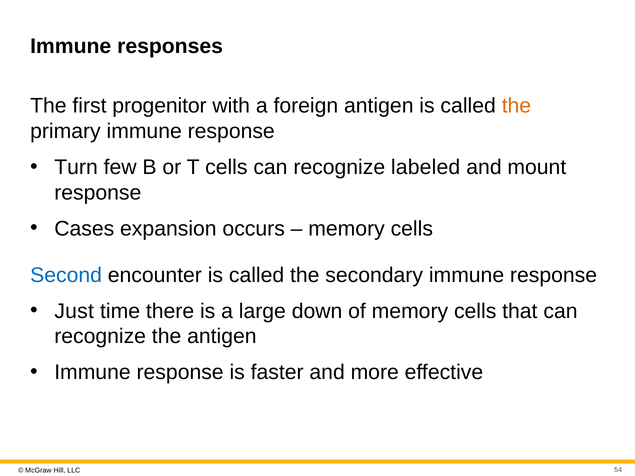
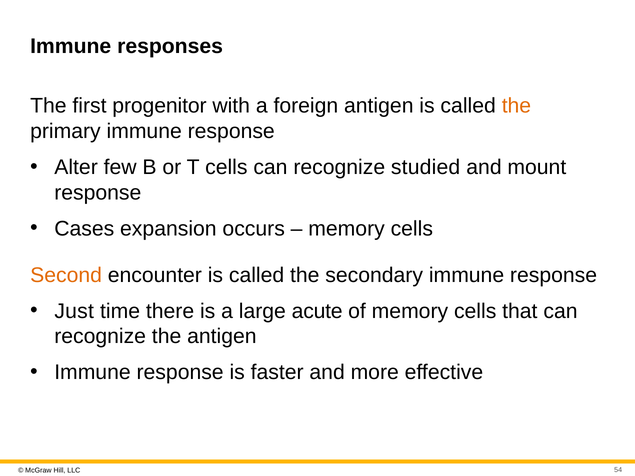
Turn: Turn -> Alter (76, 167)
labeled: labeled -> studied (426, 167)
Second colour: blue -> orange (66, 275)
down: down -> acute (317, 311)
